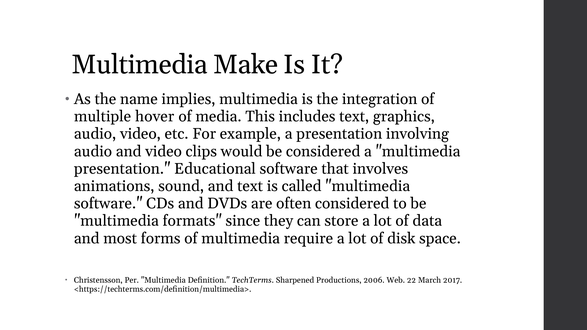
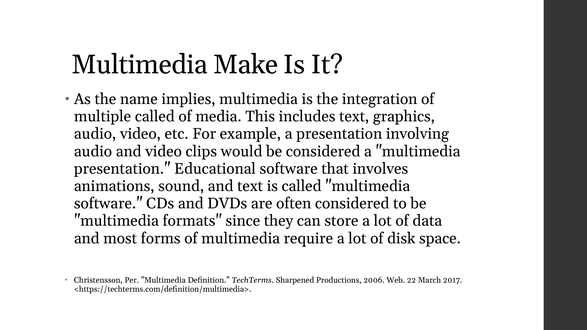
multiple hover: hover -> called (155, 117)
